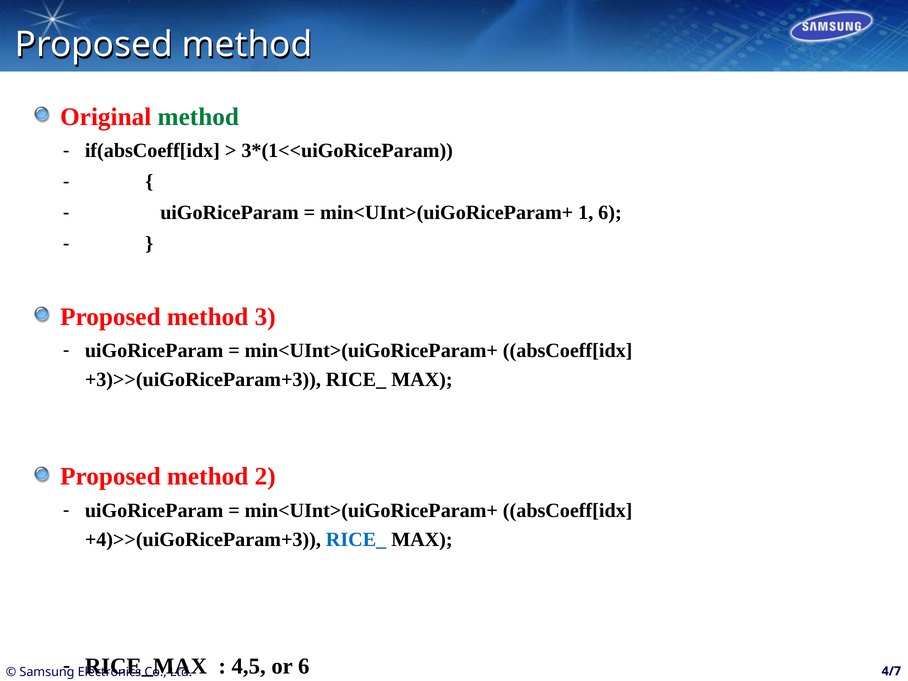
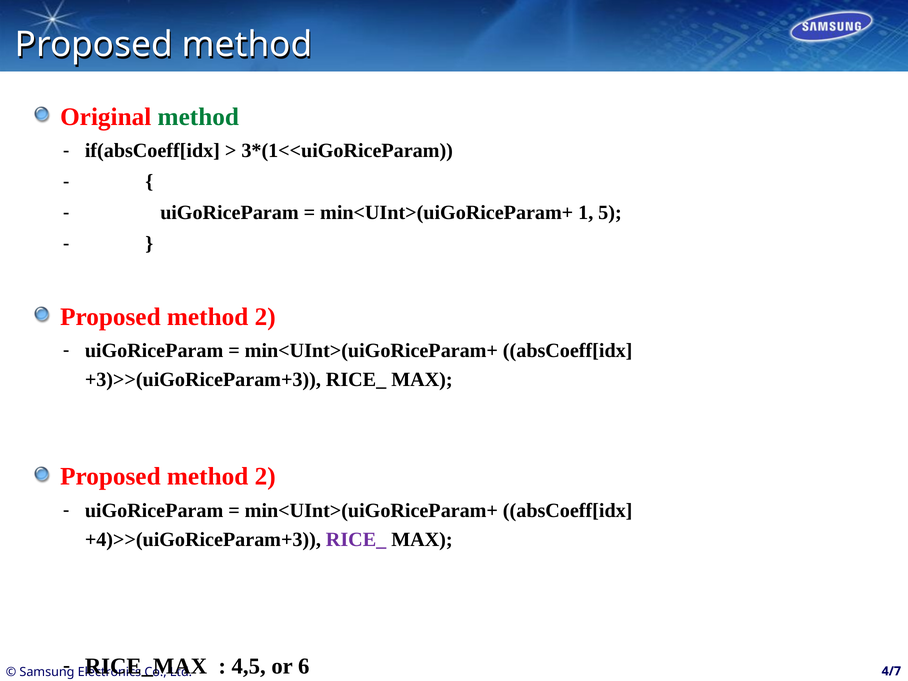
1 6: 6 -> 5 (610, 213)
3: 3 -> 2 (265, 317)
RICE_ colour: blue -> purple (356, 539)
